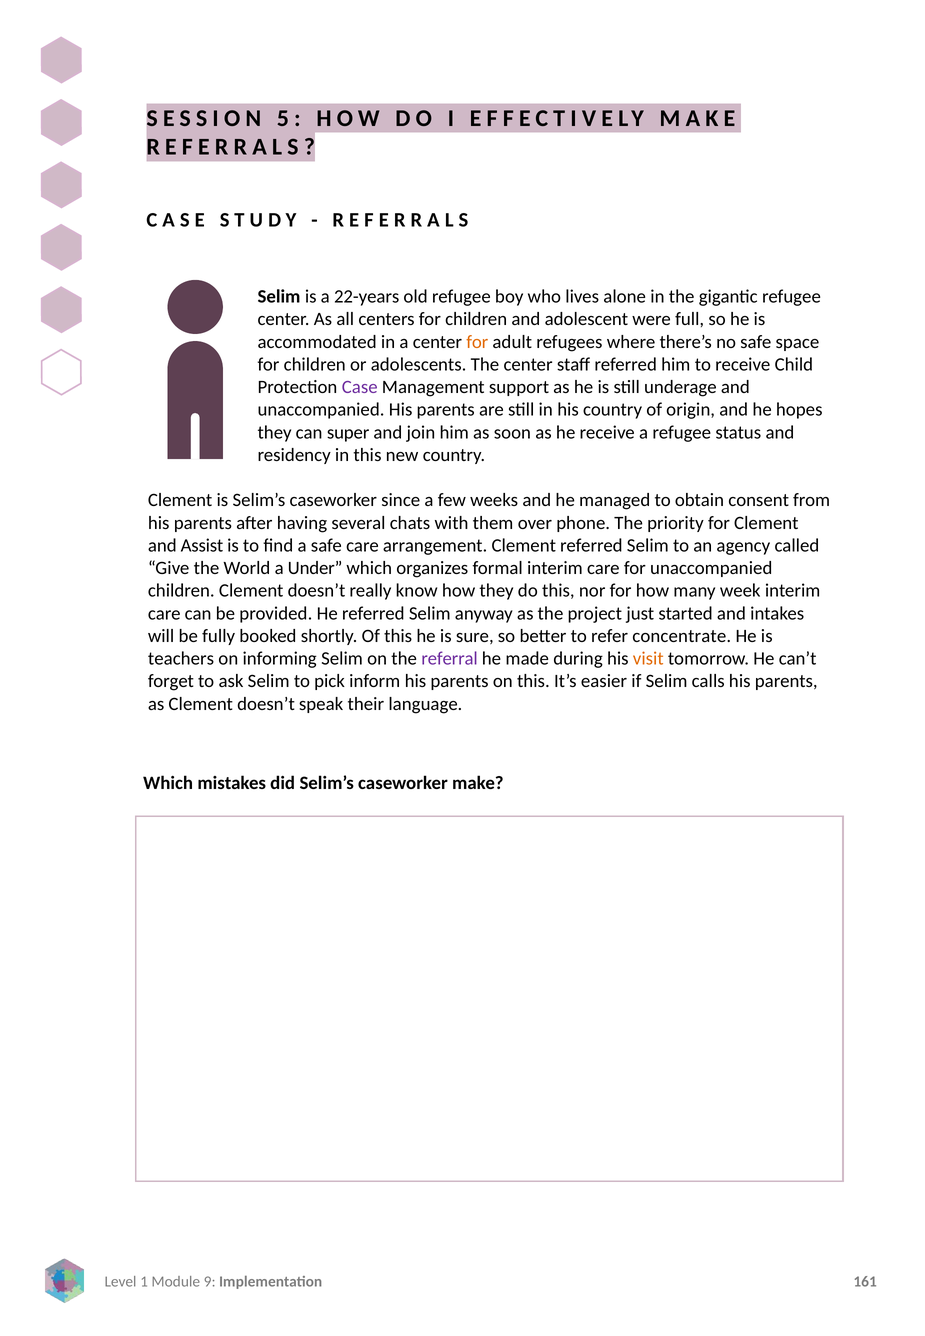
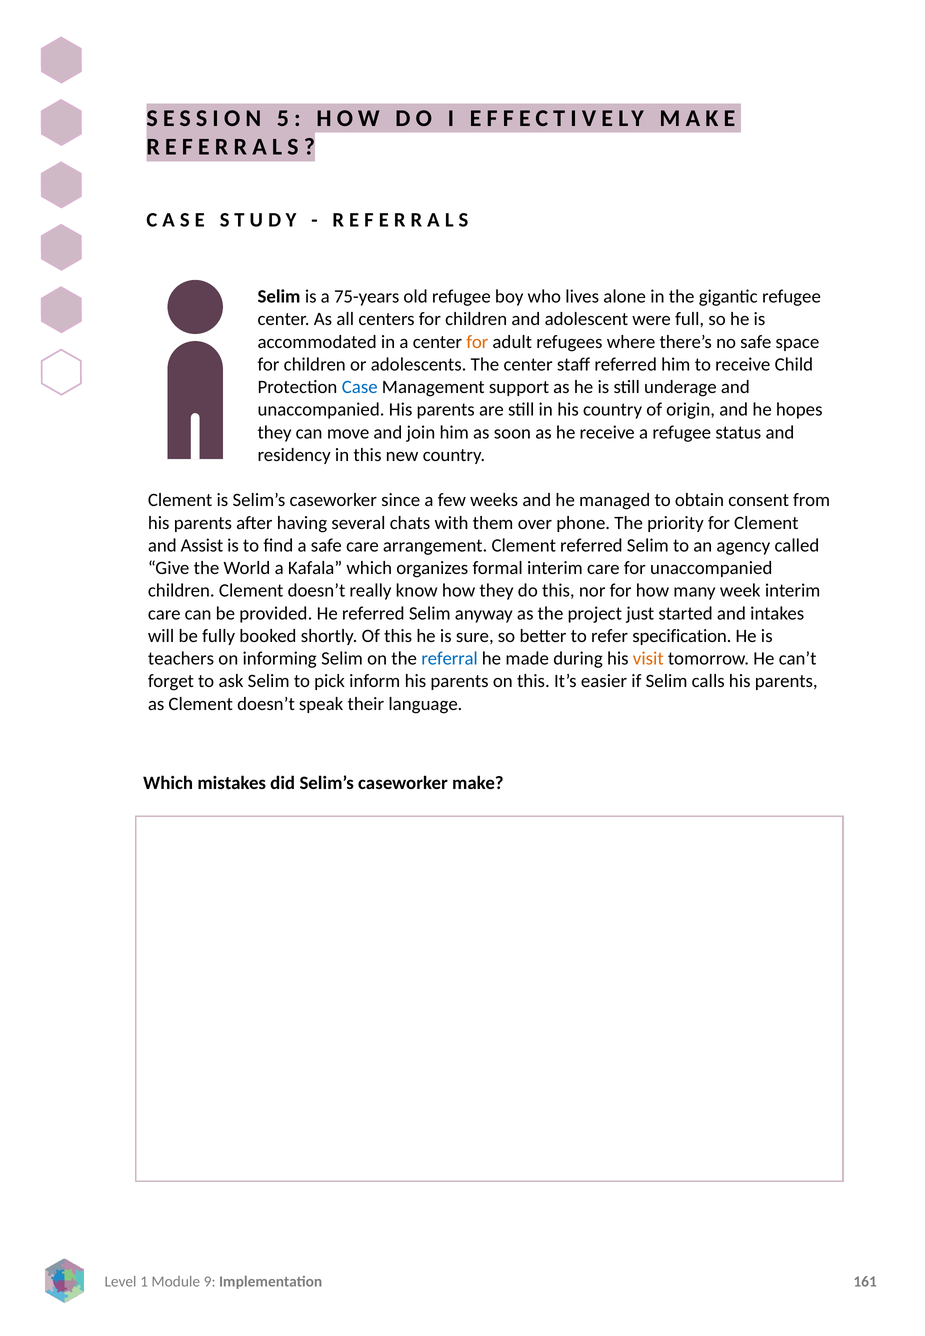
22-years: 22-years -> 75-years (367, 297)
Case colour: purple -> blue (360, 387)
super: super -> move (348, 432)
Under: Under -> Kafala (315, 568)
concentrate: concentrate -> specification (682, 636)
referral colour: purple -> blue (450, 659)
